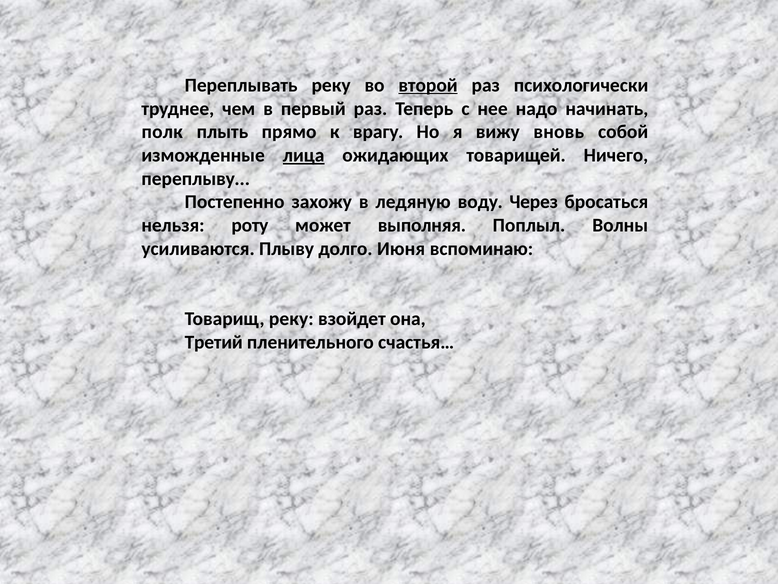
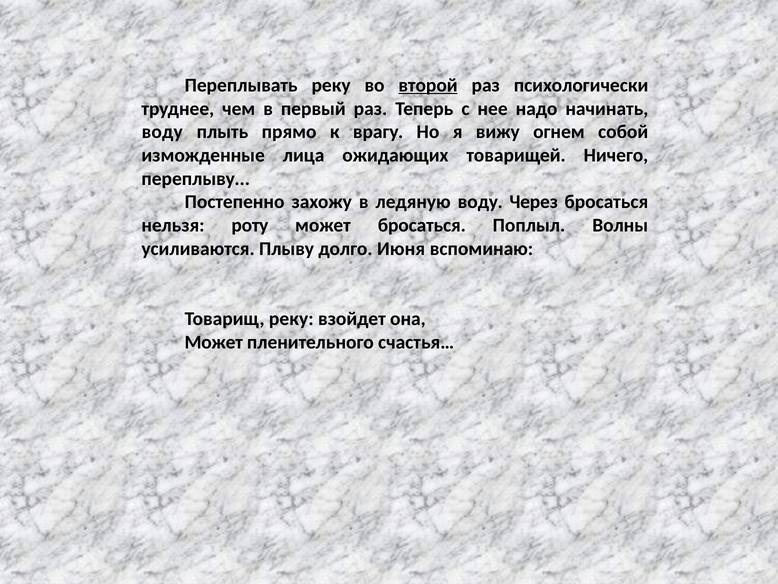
полк: полк -> воду (162, 132)
вновь: вновь -> огнем (559, 132)
лица underline: present -> none (304, 155)
может выполняя: выполняя -> бросаться (422, 225)
Третий: Третий -> Может (214, 342)
